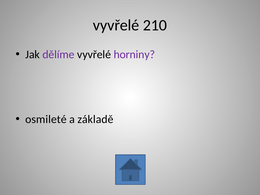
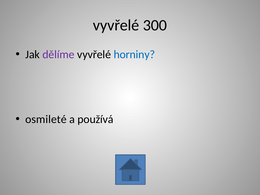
210: 210 -> 300 (155, 25)
horniny colour: purple -> blue (134, 55)
základě: základě -> používá (96, 119)
